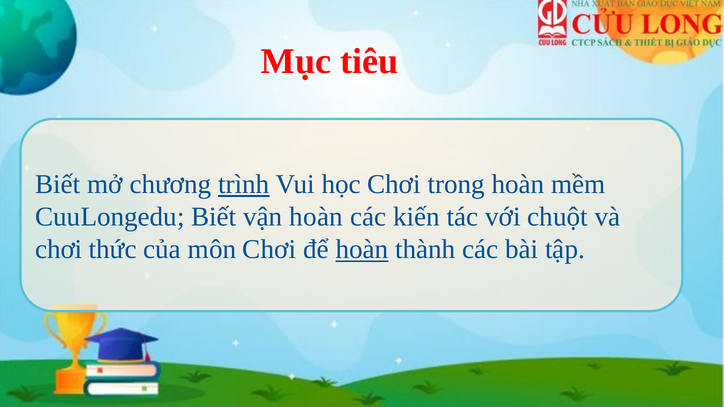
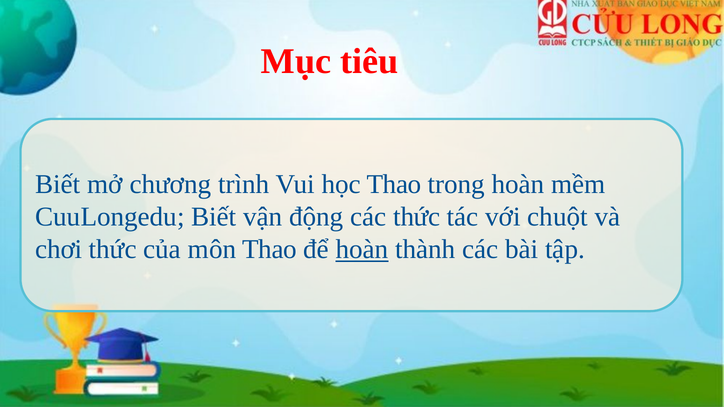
trình underline: present -> none (244, 184)
học Chơi: Chơi -> Thao (394, 184)
vận hoàn: hoàn -> động (316, 217)
các kiến: kiến -> thức (417, 217)
môn Chơi: Chơi -> Thao (270, 250)
